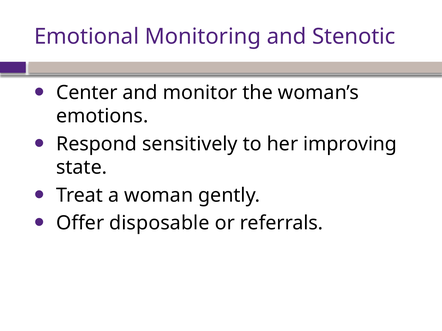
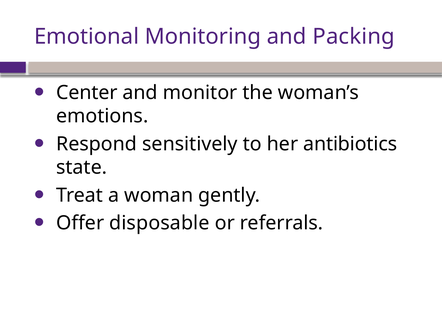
Stenotic: Stenotic -> Packing (354, 37)
improving: improving -> antibiotics (350, 144)
